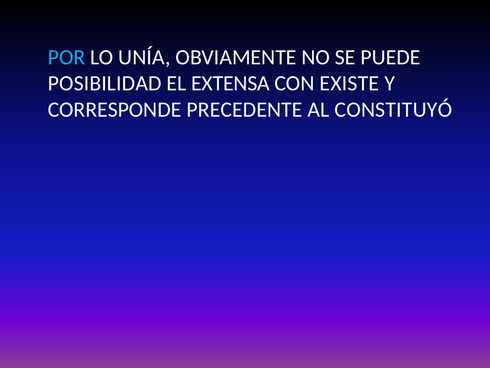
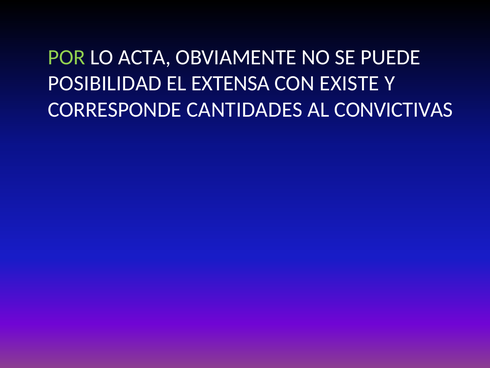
POR colour: light blue -> light green (67, 57)
UNÍA: UNÍA -> ACTA (144, 57)
PRECEDENTE: PRECEDENTE -> CANTIDADES (244, 109)
CONSTITUYÓ: CONSTITUYÓ -> CONVICTIVAS (394, 109)
